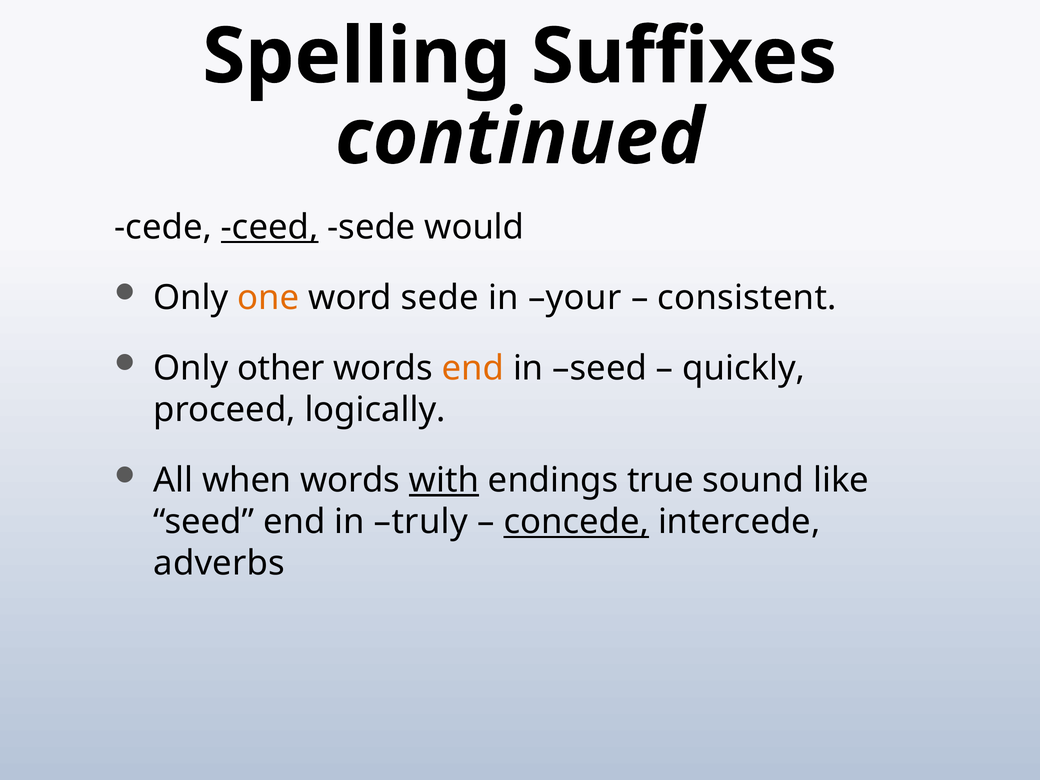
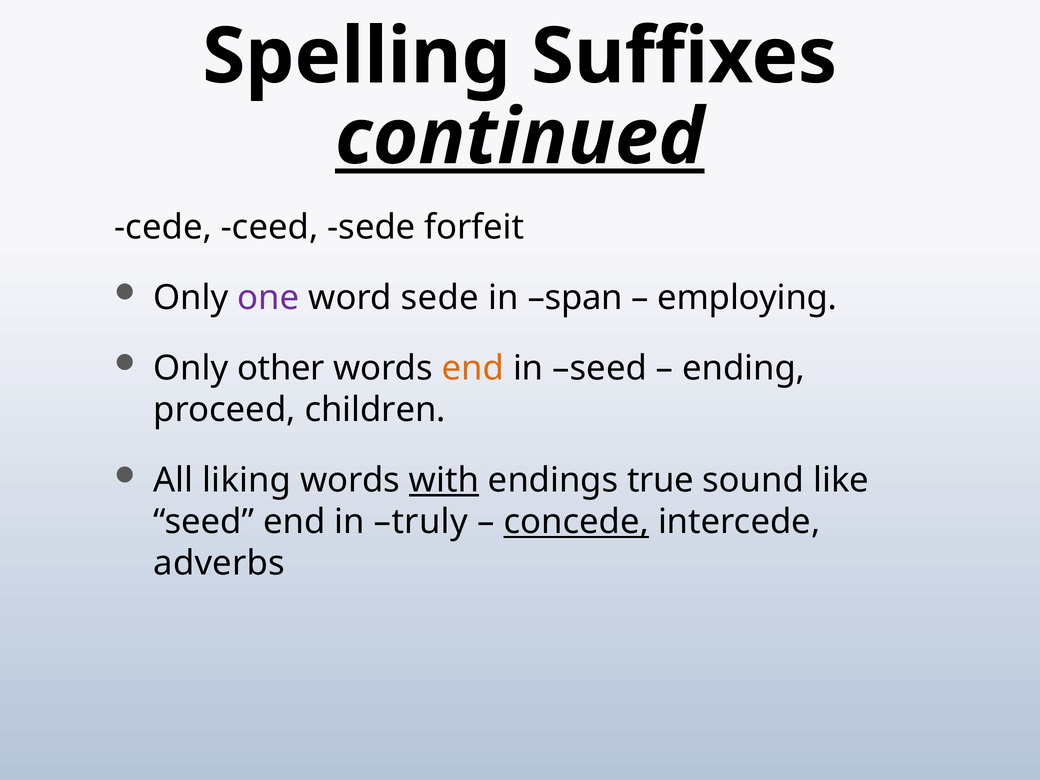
continued underline: none -> present (520, 137)
ceed underline: present -> none (270, 227)
would: would -> forfeit (474, 227)
one colour: orange -> purple (268, 298)
your: your -> span (575, 298)
consistent: consistent -> employing (747, 298)
quickly: quickly -> ending (744, 368)
logically: logically -> children (375, 410)
when: when -> liking (247, 480)
